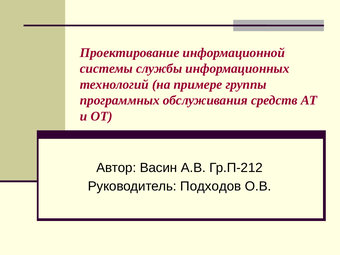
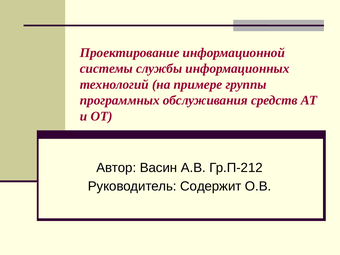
Подходов: Подходов -> Содержит (211, 186)
